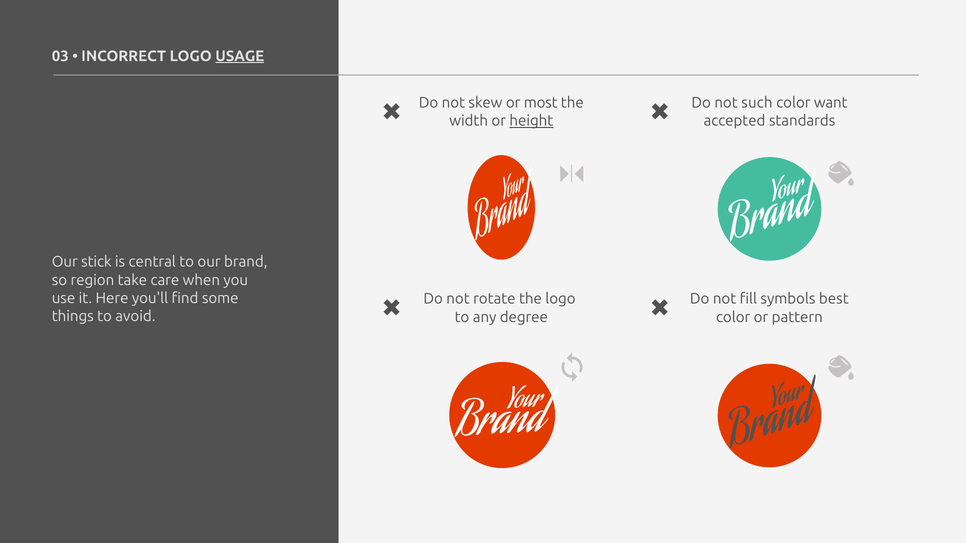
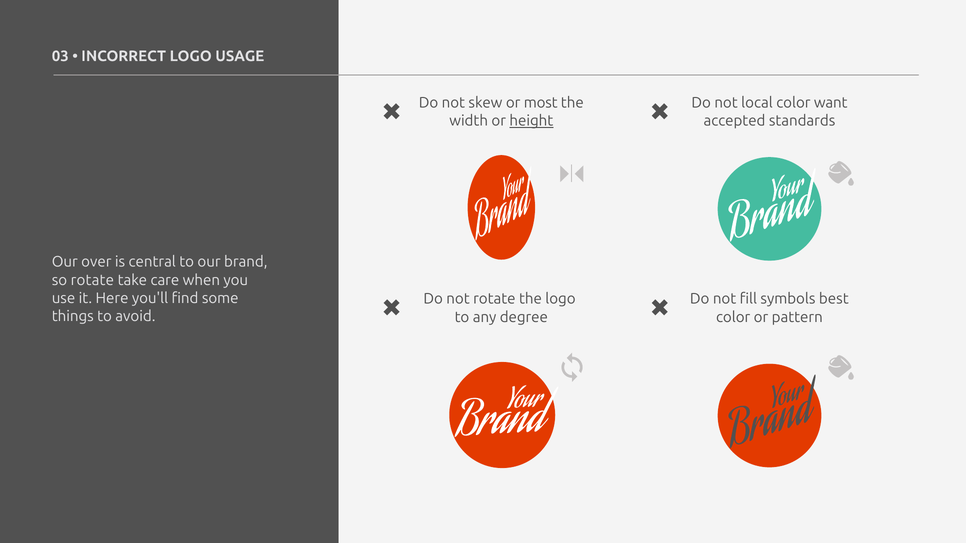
USAGE underline: present -> none (240, 56)
such: such -> local (757, 103)
stick: stick -> over (96, 262)
so region: region -> rotate (92, 280)
